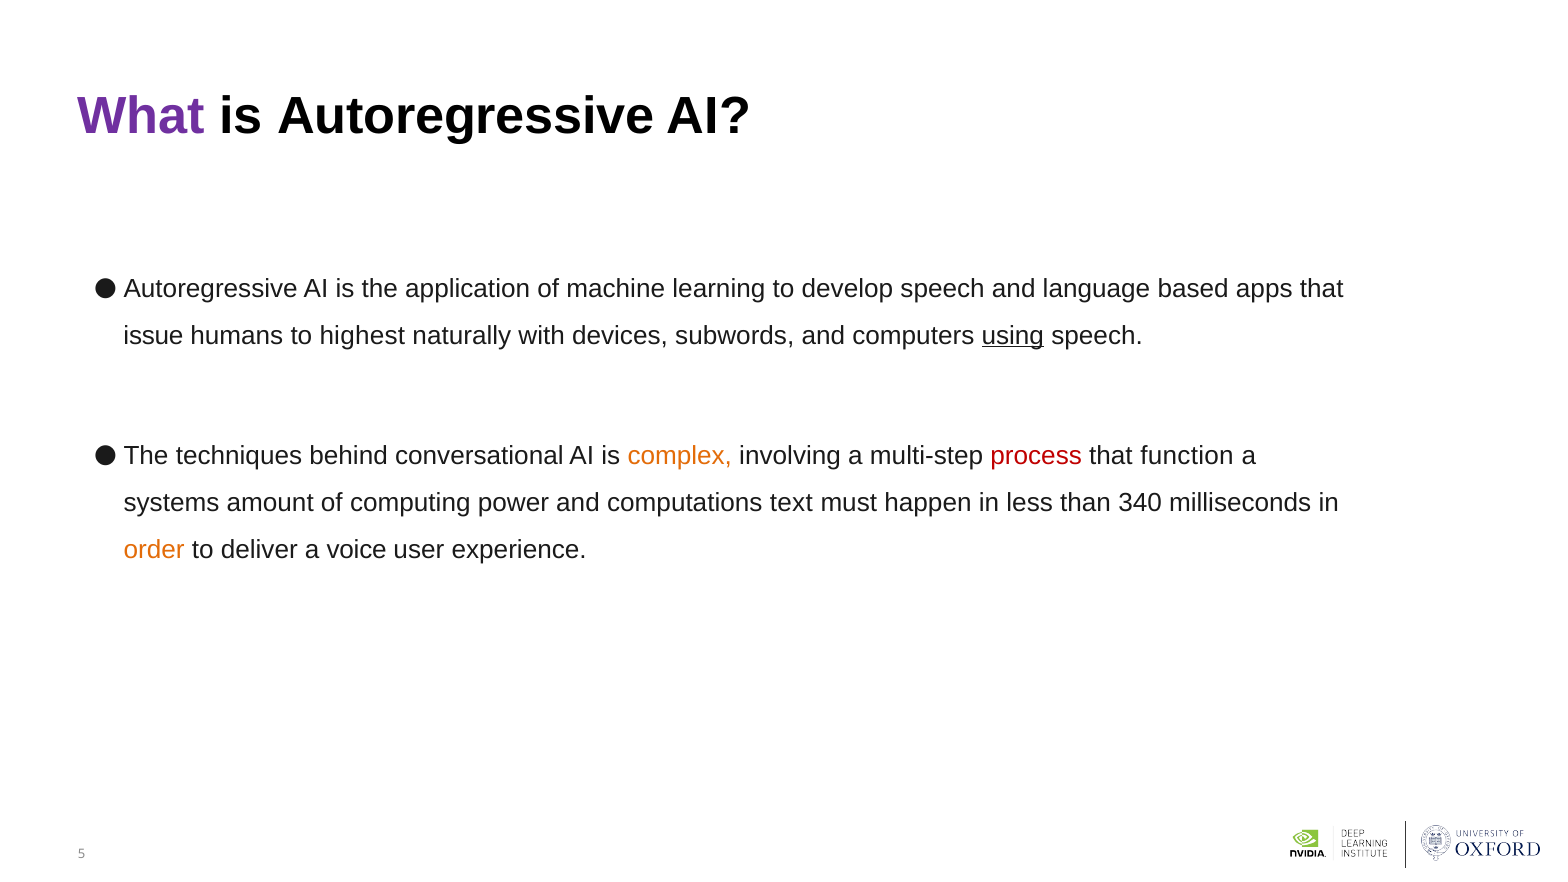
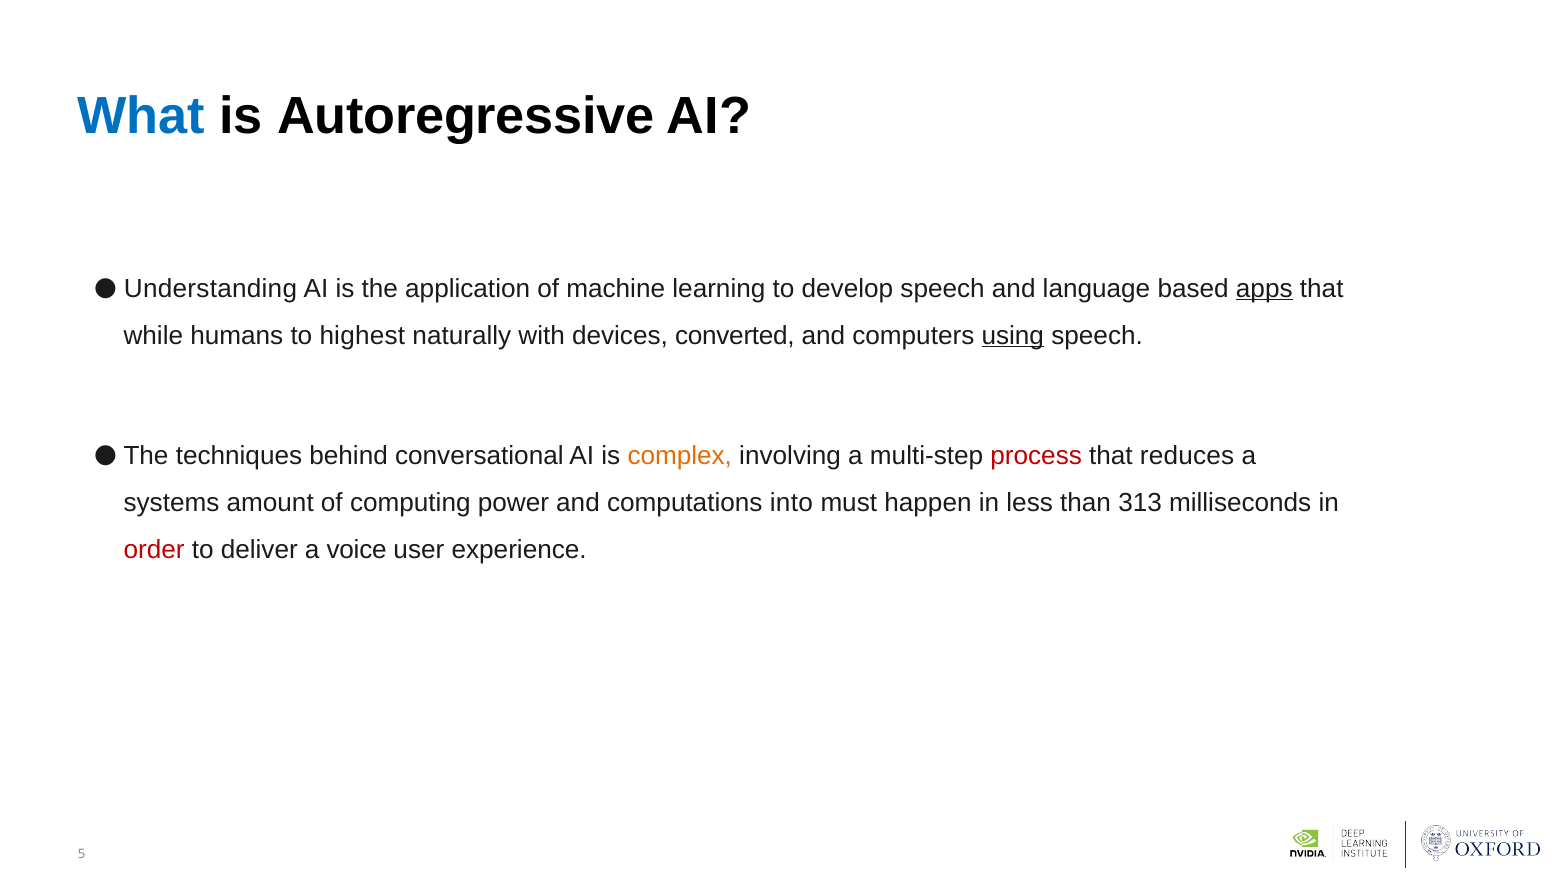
What colour: purple -> blue (141, 116)
Autoregressive: Autoregressive -> Understanding (211, 288)
apps underline: none -> present (1264, 288)
issue: issue -> while (153, 335)
subwords: subwords -> converted (735, 335)
function: function -> reduces (1187, 456)
text: text -> into (791, 503)
340: 340 -> 313 (1140, 503)
order colour: orange -> red (154, 550)
